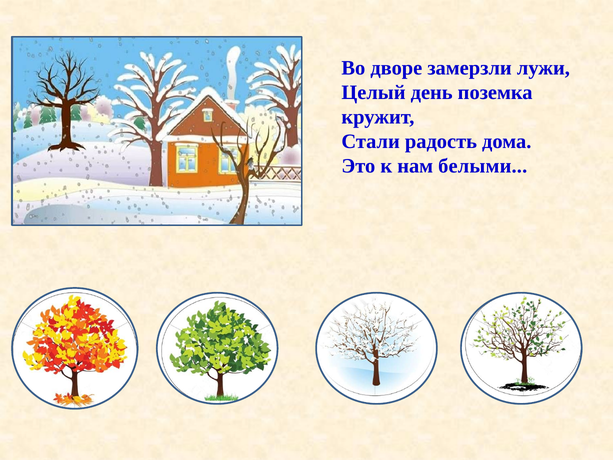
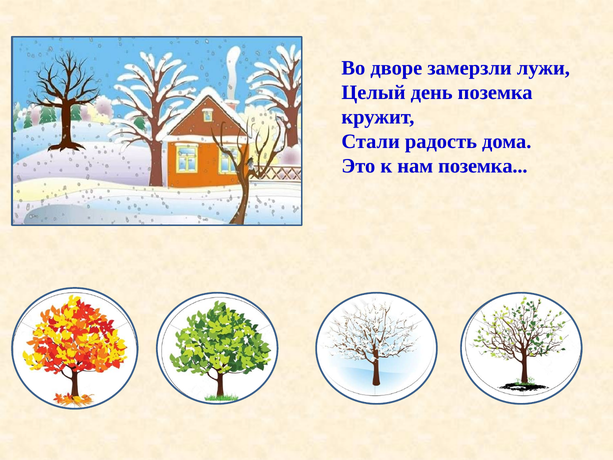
нам белыми: белыми -> поземка (483, 166)
